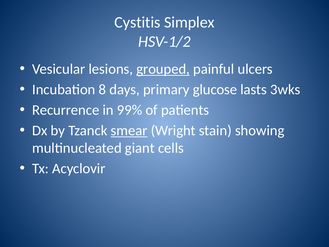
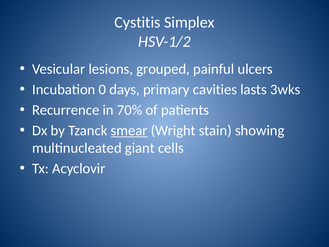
grouped underline: present -> none (163, 69)
8: 8 -> 0 (102, 89)
glucose: glucose -> cavities (215, 89)
99%: 99% -> 70% (130, 110)
